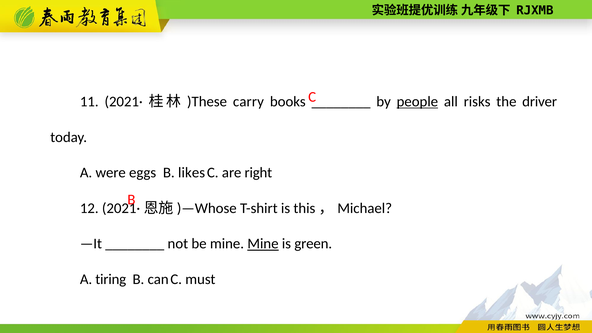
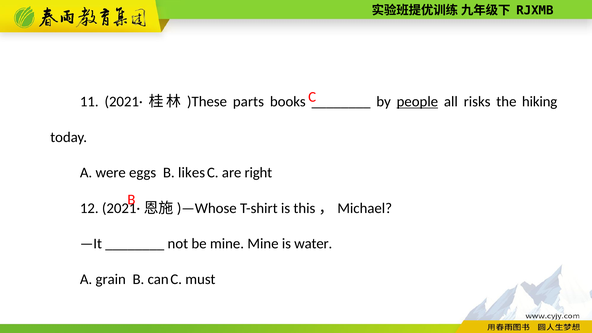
carry: carry -> parts (248, 102)
driver: driver -> hiking (540, 102)
Mine underline: present -> none (263, 244)
green: green -> water (313, 244)
tiring: tiring -> grain (111, 279)
